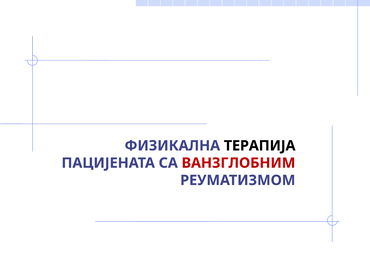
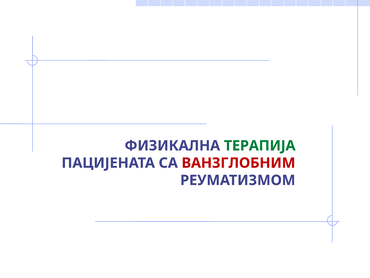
ТЕРАПИЈА colour: black -> green (260, 145)
